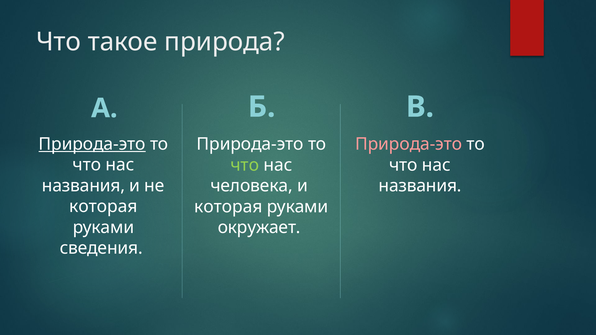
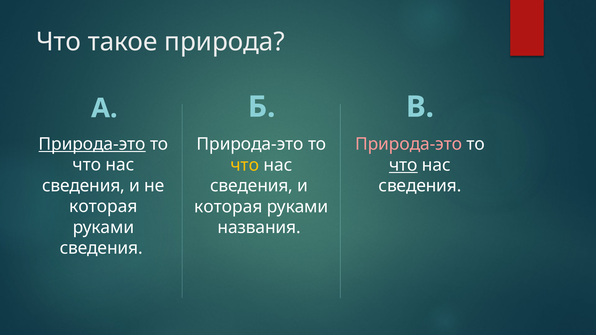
что colour: light green -> yellow (245, 165)
что underline: none -> present (403, 165)
названия: названия -> сведения (84, 186)
человека: человека -> сведения (252, 186)
названия: названия -> сведения (420, 186)
окружает: окружает -> названия (259, 228)
